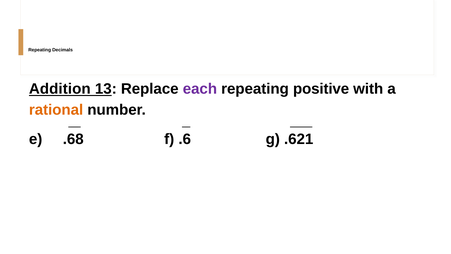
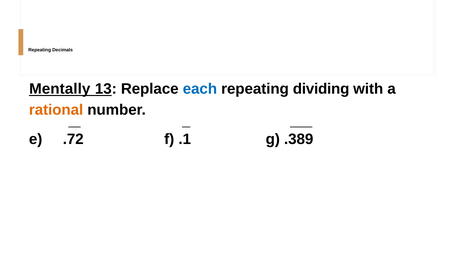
Addition: Addition -> Mentally (60, 89)
each colour: purple -> blue (200, 89)
positive: positive -> dividing (321, 89)
.68: .68 -> .72 (73, 139)
.6: .6 -> .1 (185, 139)
.621: .621 -> .389 (299, 139)
